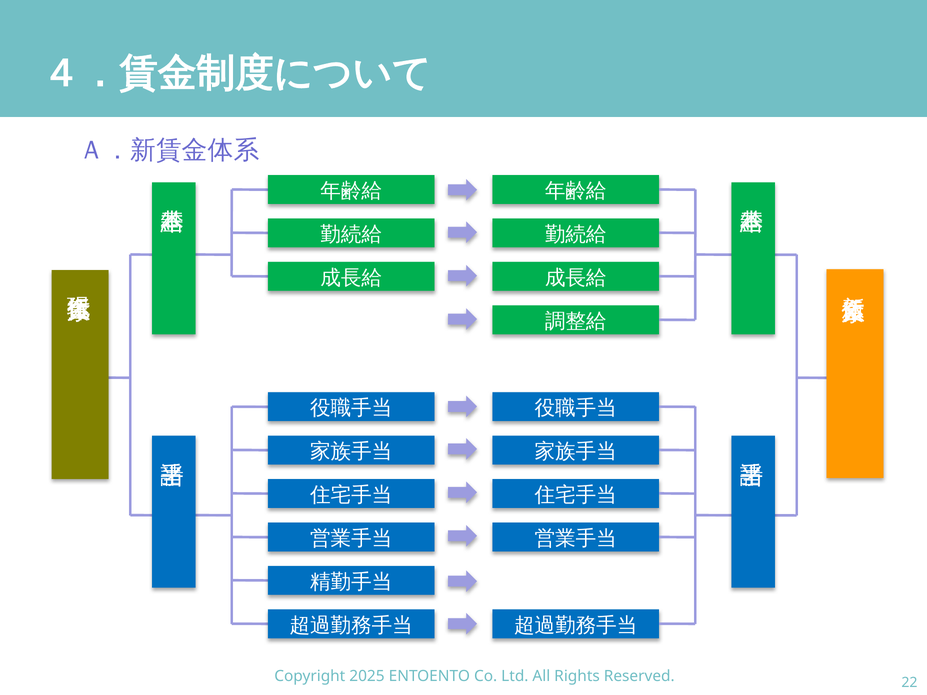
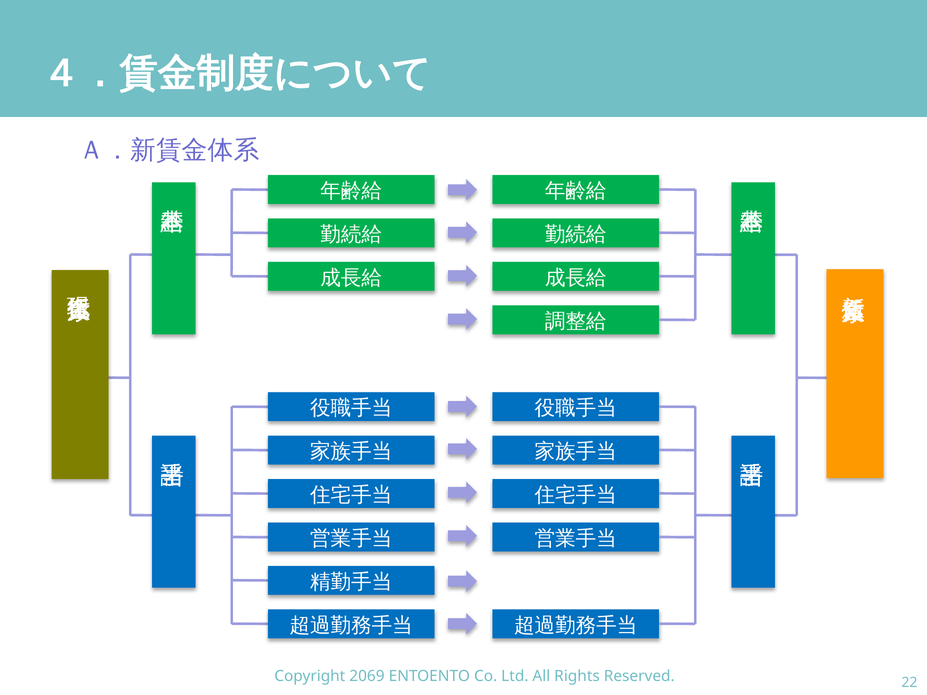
2025: 2025 -> 2069 (367, 676)
